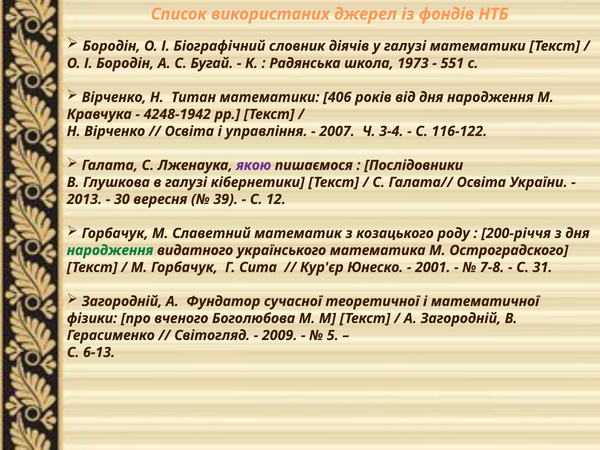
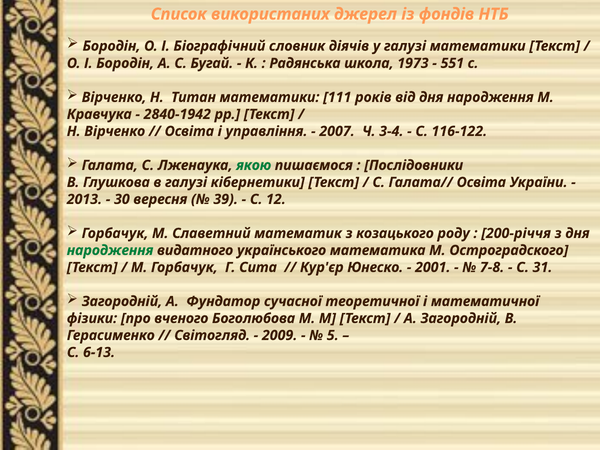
406: 406 -> 111 (337, 97)
4248-1942: 4248-1942 -> 2840-1942 (177, 114)
якою colour: purple -> green (254, 165)
